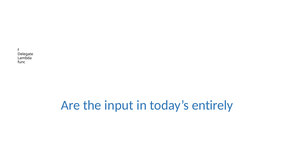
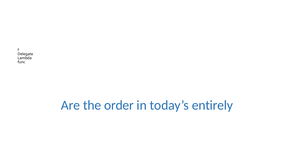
input: input -> order (119, 105)
